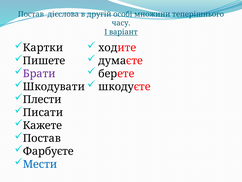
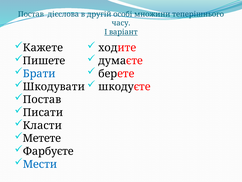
Картки: Картки -> Кажете (43, 48)
Брати colour: purple -> blue (39, 74)
Плести: Плести -> Постав (42, 99)
Кажете: Кажете -> Класти (42, 125)
Постав: Постав -> Метете (42, 138)
